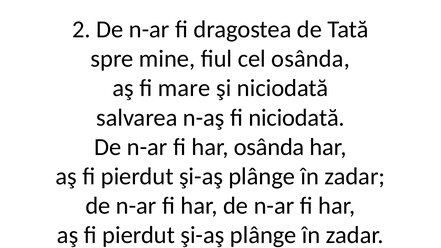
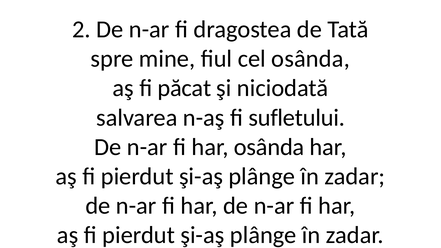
mare: mare -> păcat (184, 88)
fi niciodată: niciodată -> sufletului (297, 118)
